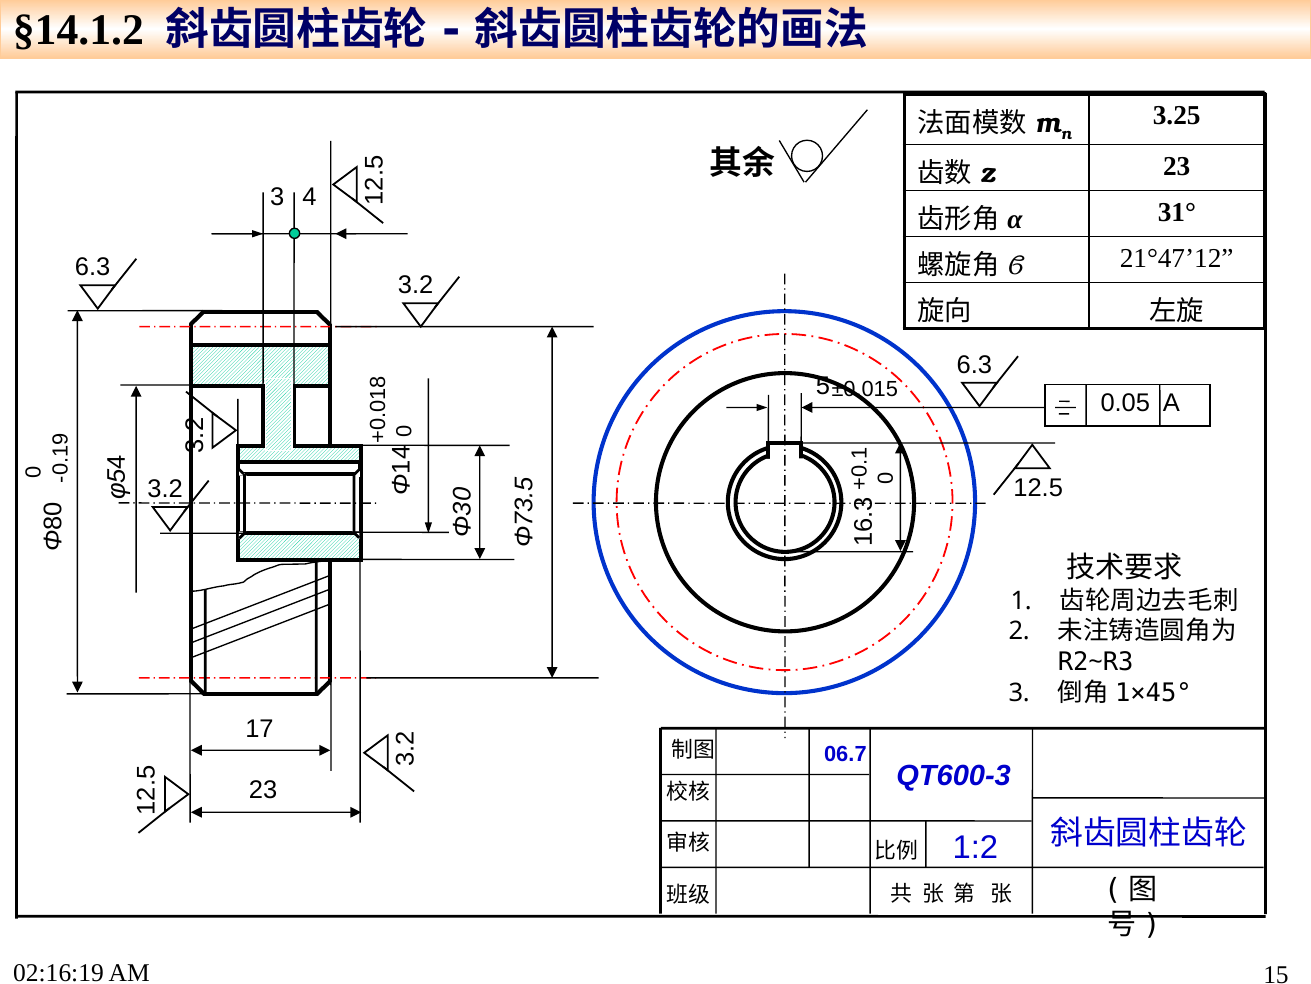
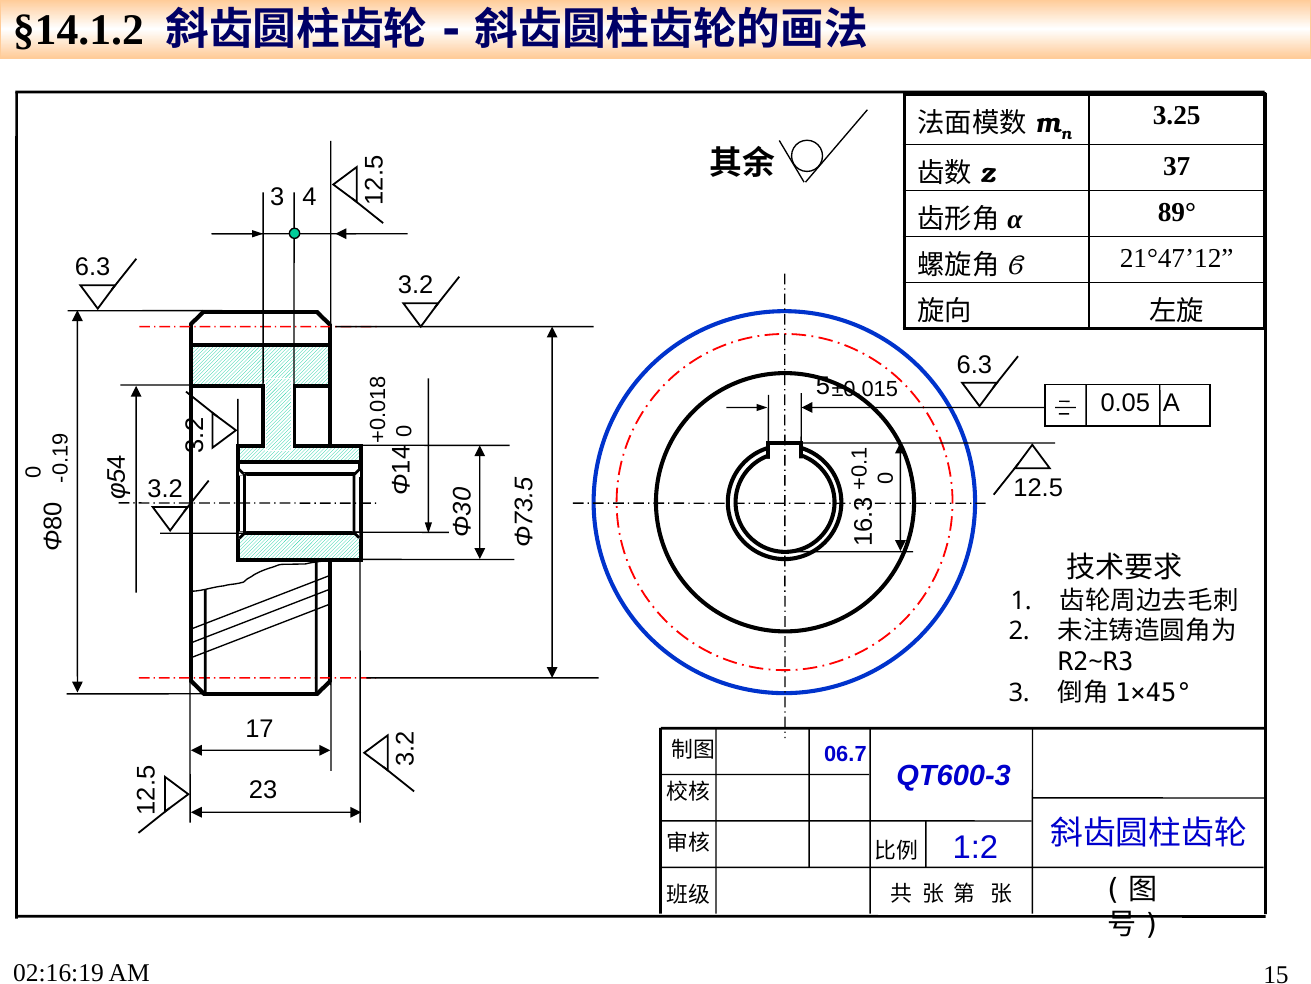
23: 23 -> 37 (1177, 166)
31°: 31° -> 89° (1177, 212)
